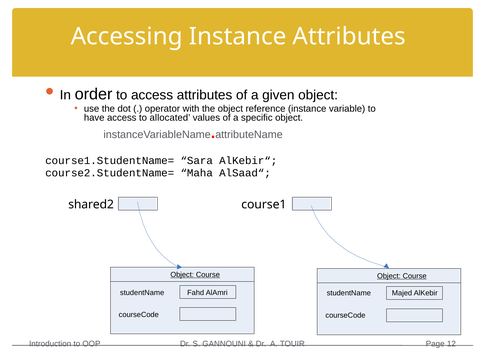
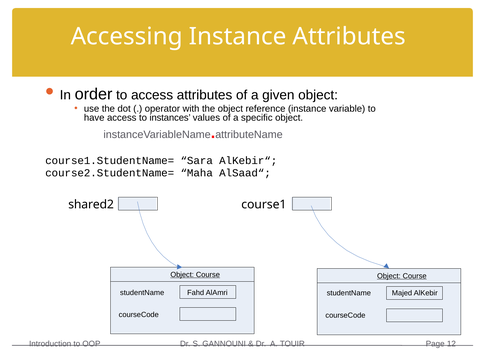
allocated: allocated -> instances (170, 118)
